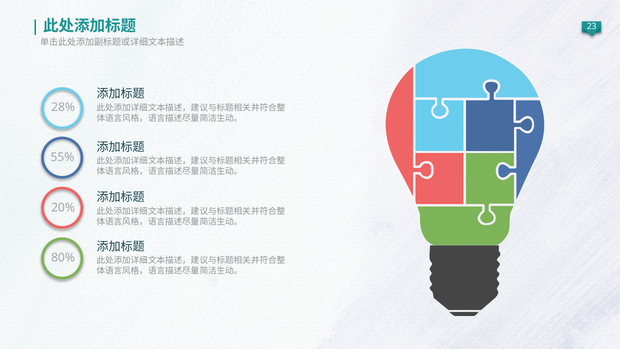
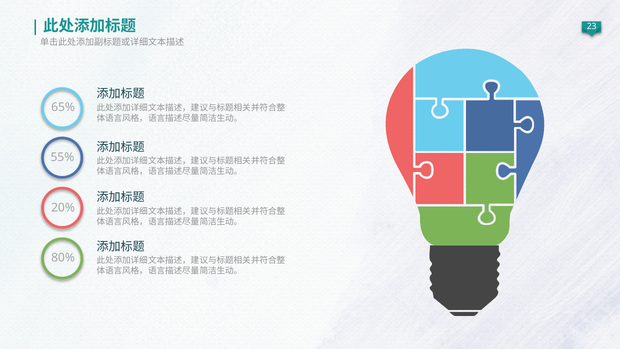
28%: 28% -> 65% (63, 107)
